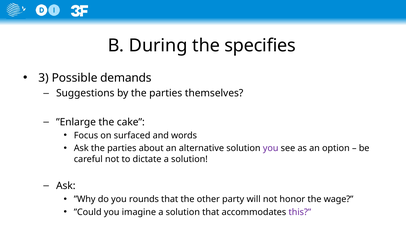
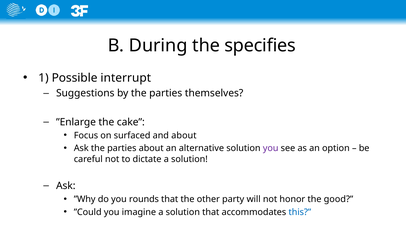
3: 3 -> 1 (43, 78)
demands: demands -> interrupt (126, 78)
and words: words -> about (184, 136)
wage: wage -> good (338, 200)
this colour: purple -> blue (300, 212)
